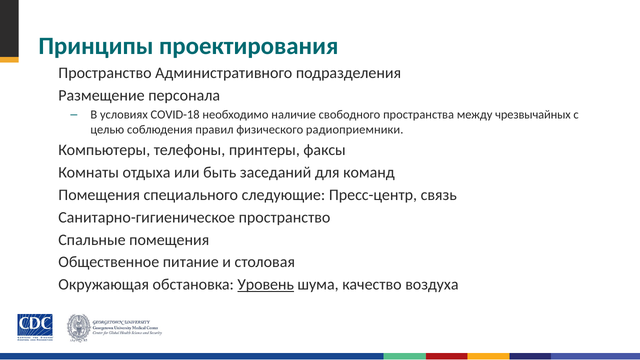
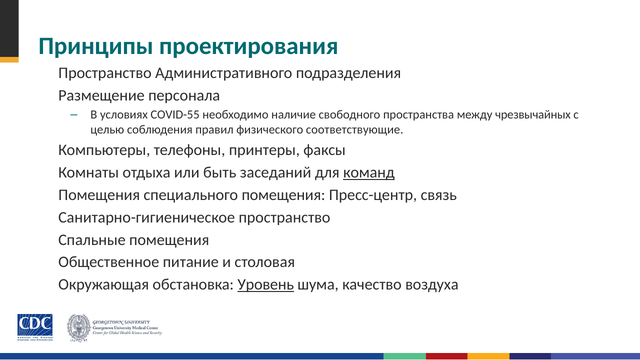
COVID-18: COVID-18 -> COVID-55 (175, 115)
радиоприемники: радиоприемники -> соответствующие (355, 130)
команд underline: none -> present (369, 173)
специального следующие: следующие -> помещения (283, 195)
